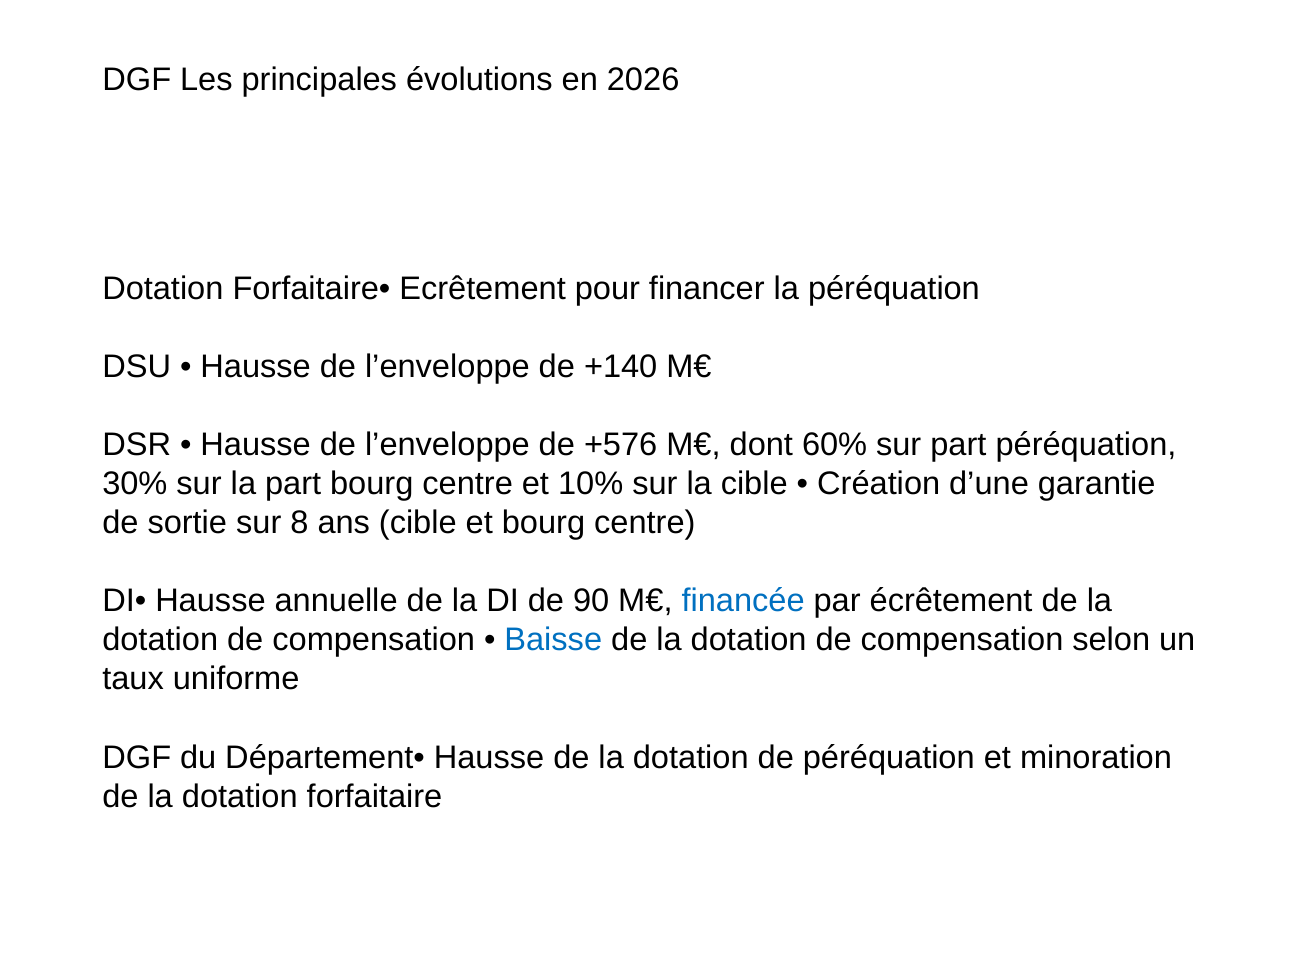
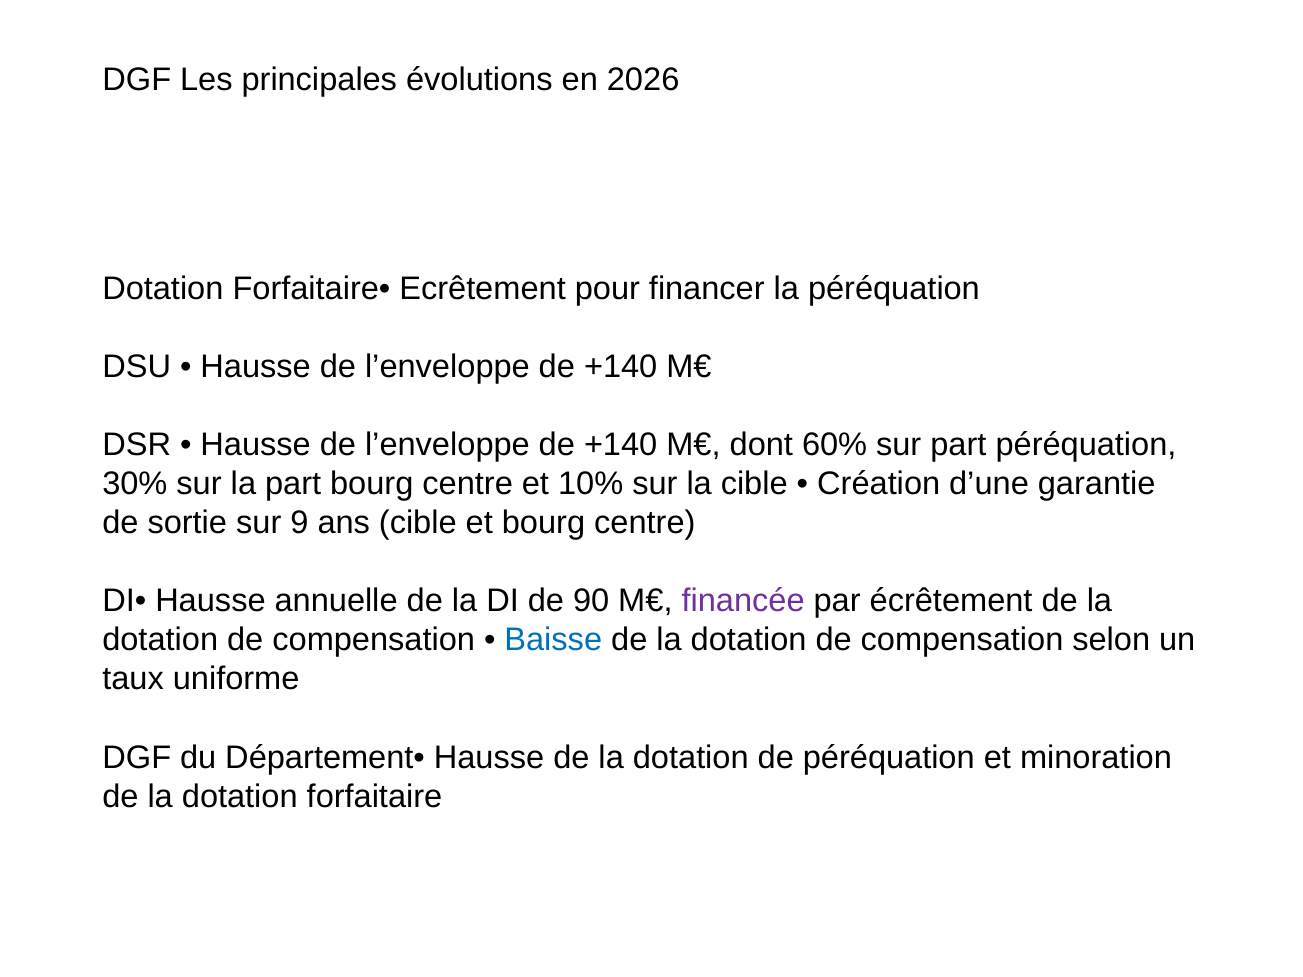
+576: +576 -> +140 (621, 445)
8: 8 -> 9 (299, 523)
financée colour: blue -> purple (743, 601)
